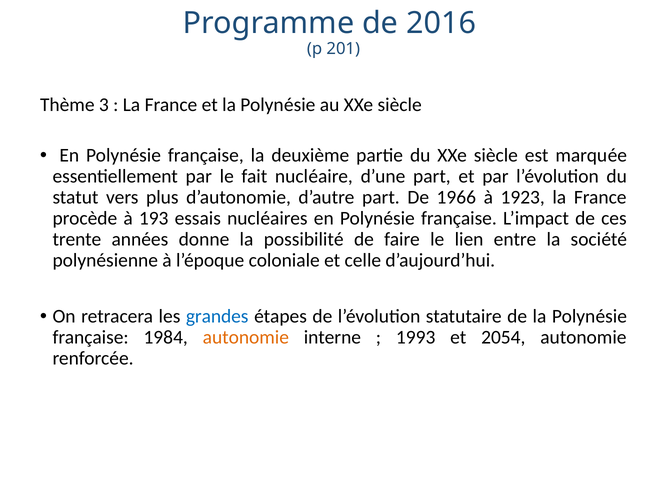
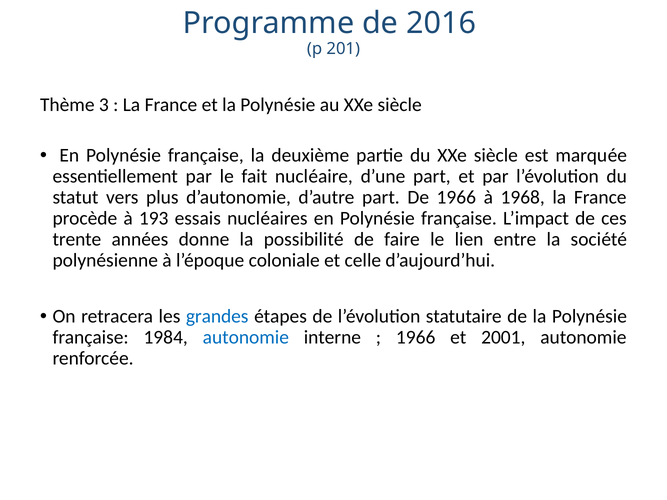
1923: 1923 -> 1968 (523, 198)
autonomie colour: orange -> blue (246, 338)
1993: 1993 -> 1966 (416, 338)
2054: 2054 -> 2001 (503, 338)
